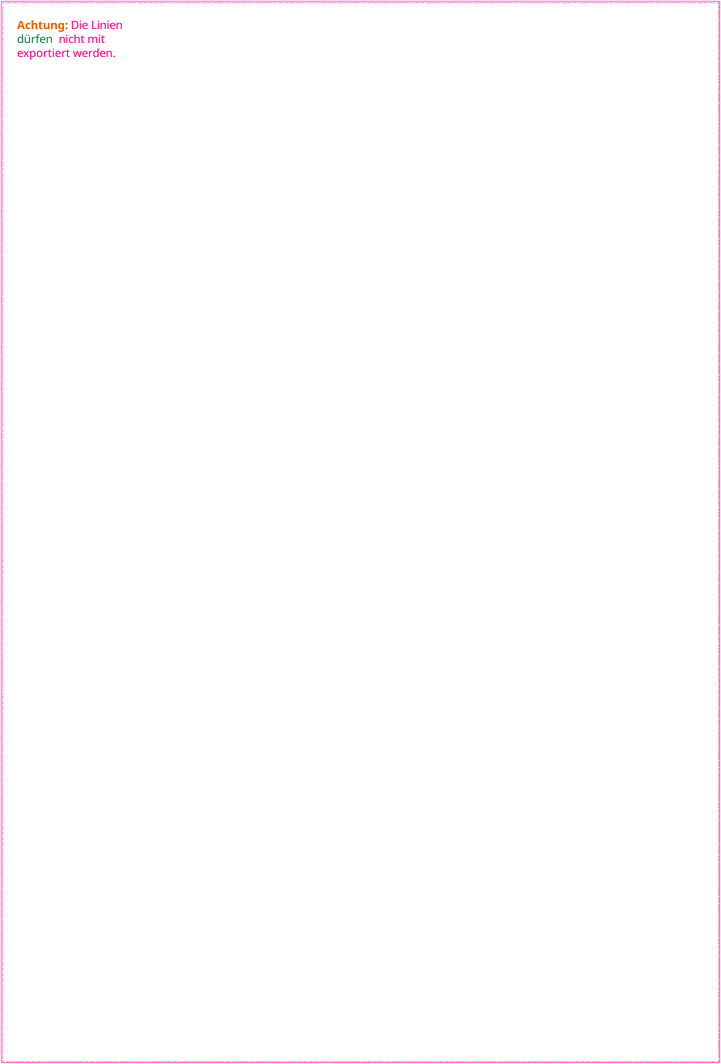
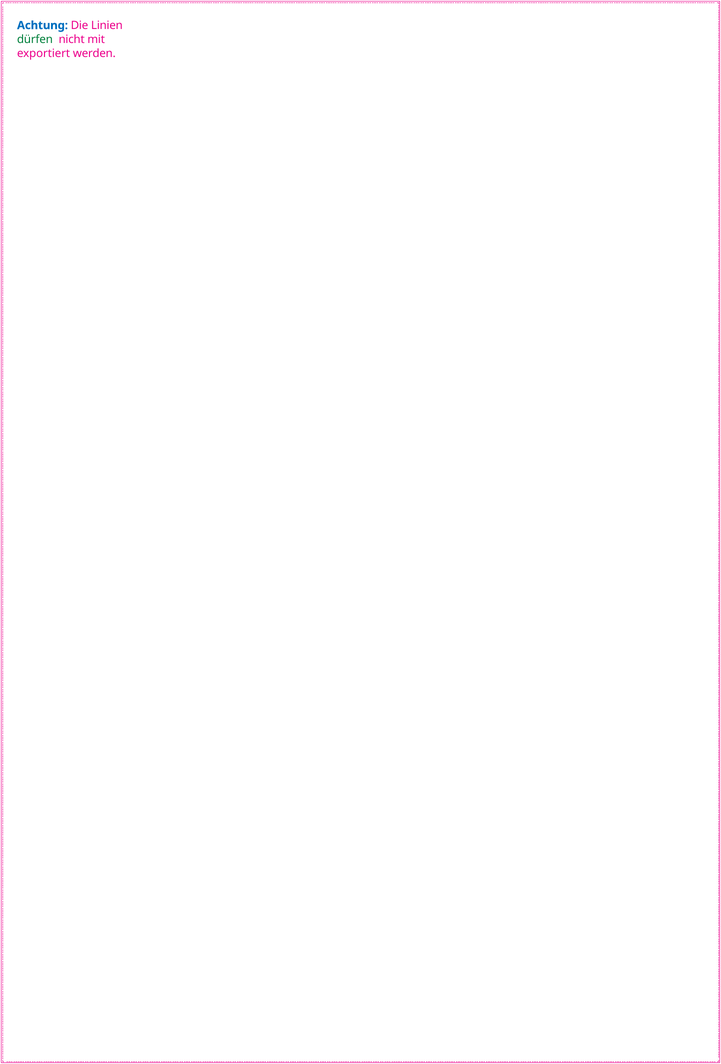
Achtung colour: orange -> blue (43, 25)
